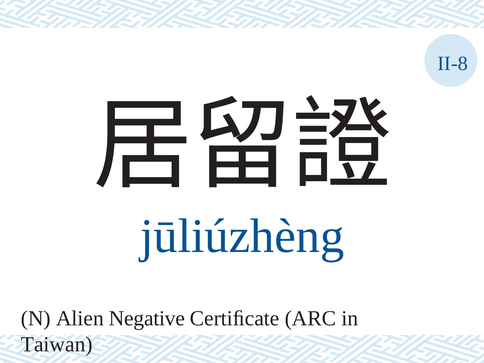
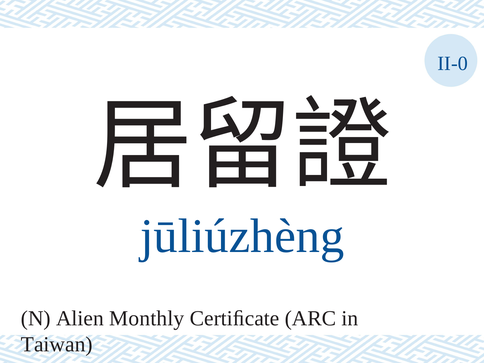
II-8: II-8 -> II-0 (453, 63)
Negative: Negative -> Monthly (147, 318)
